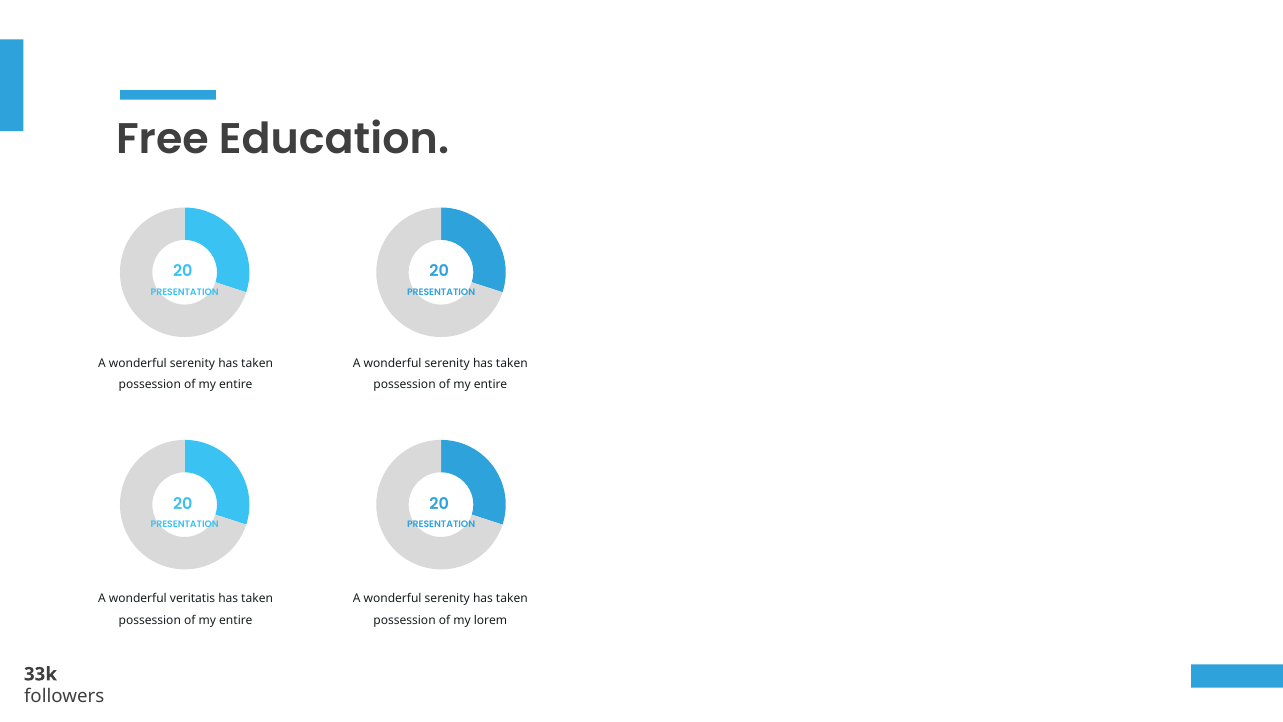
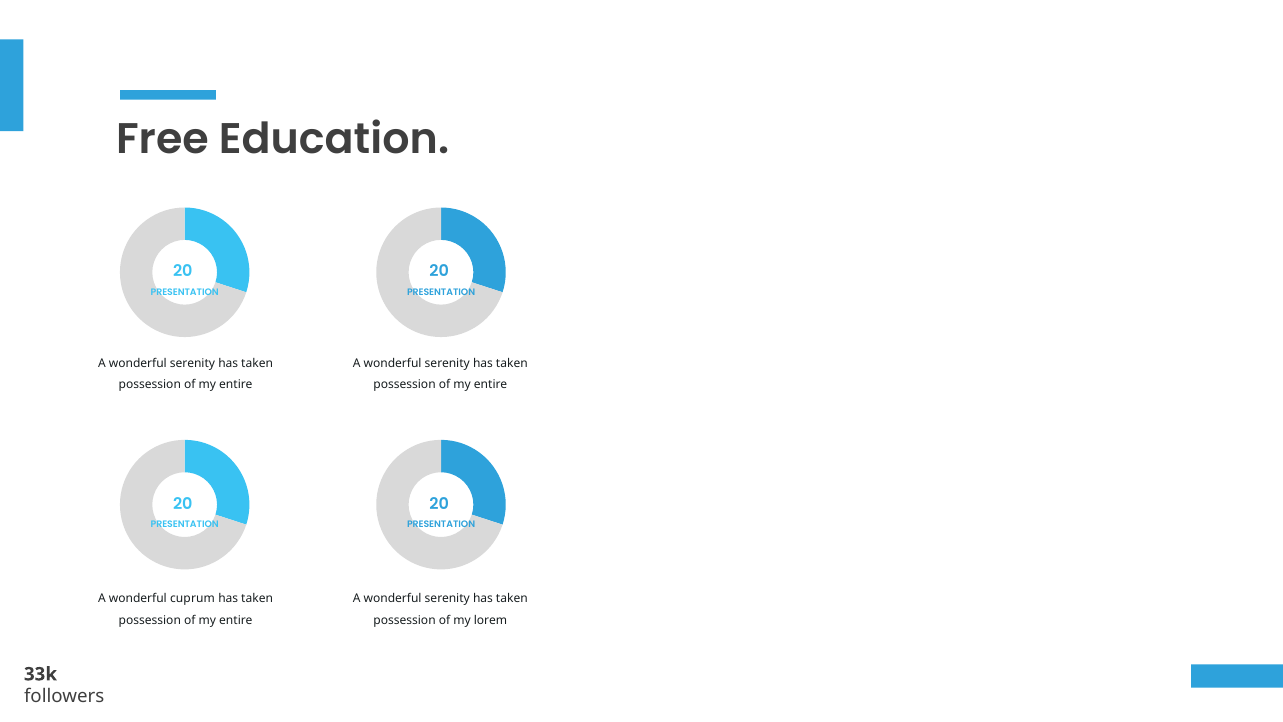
veritatis: veritatis -> cuprum (192, 598)
